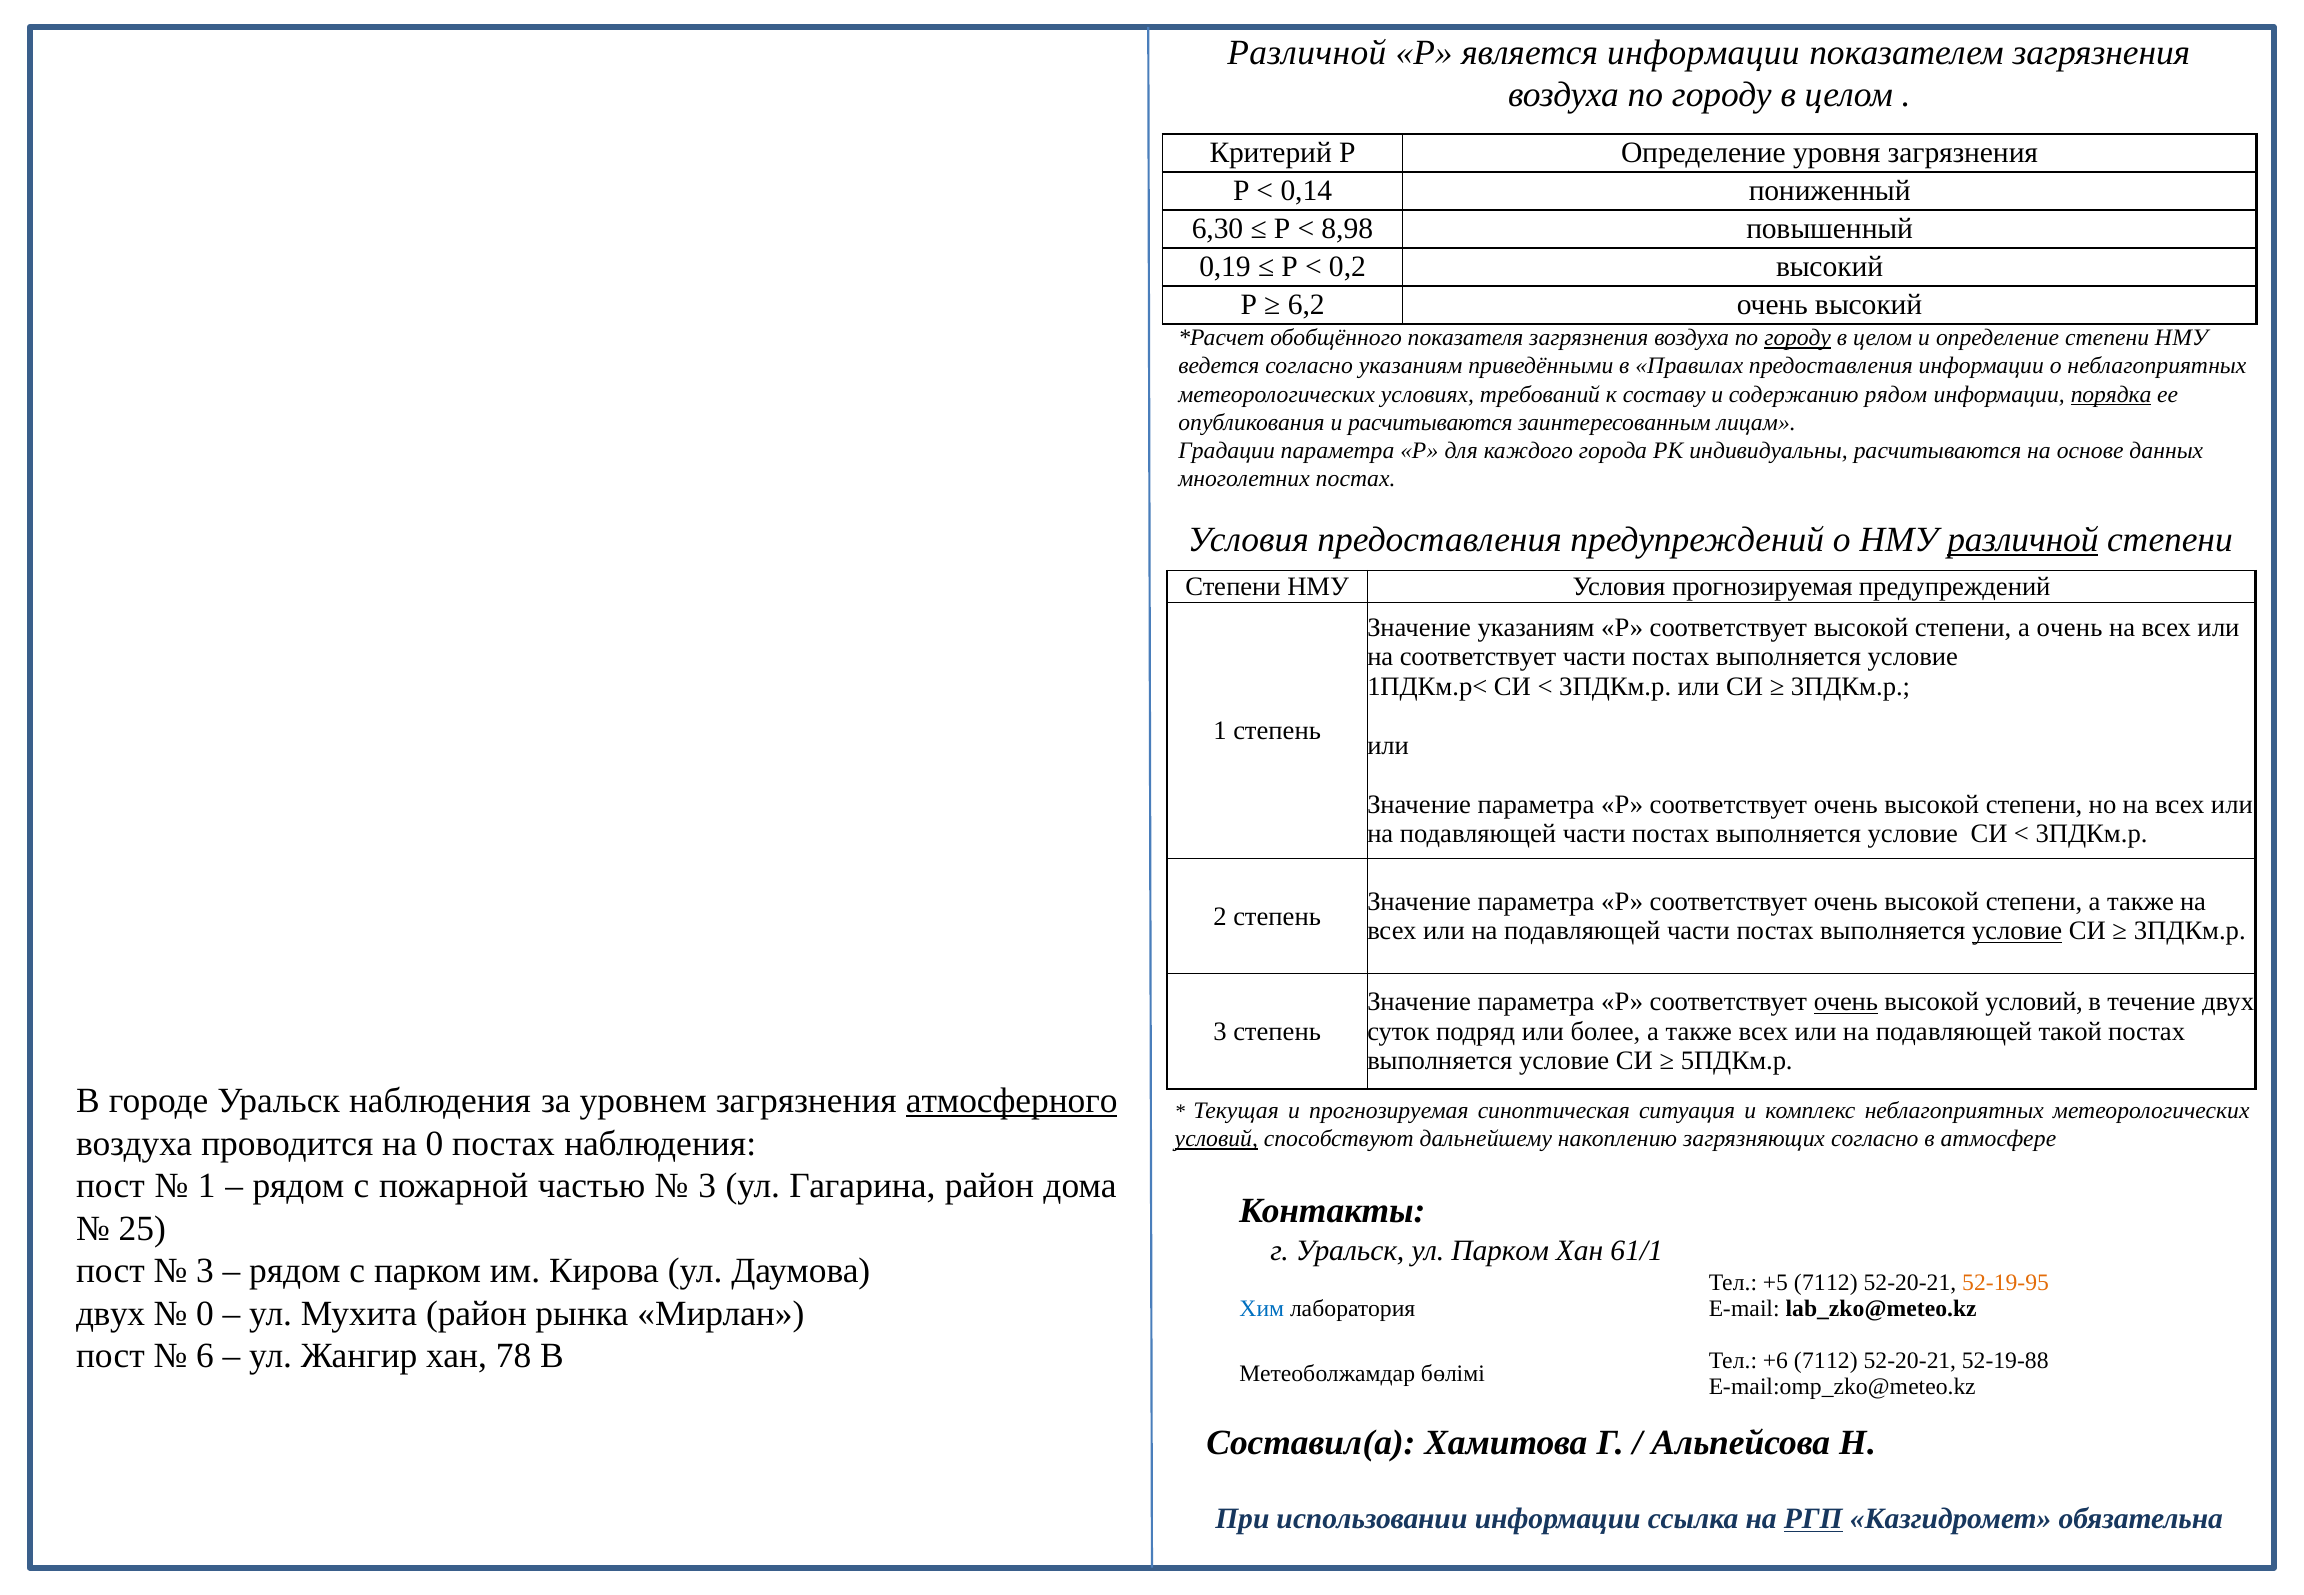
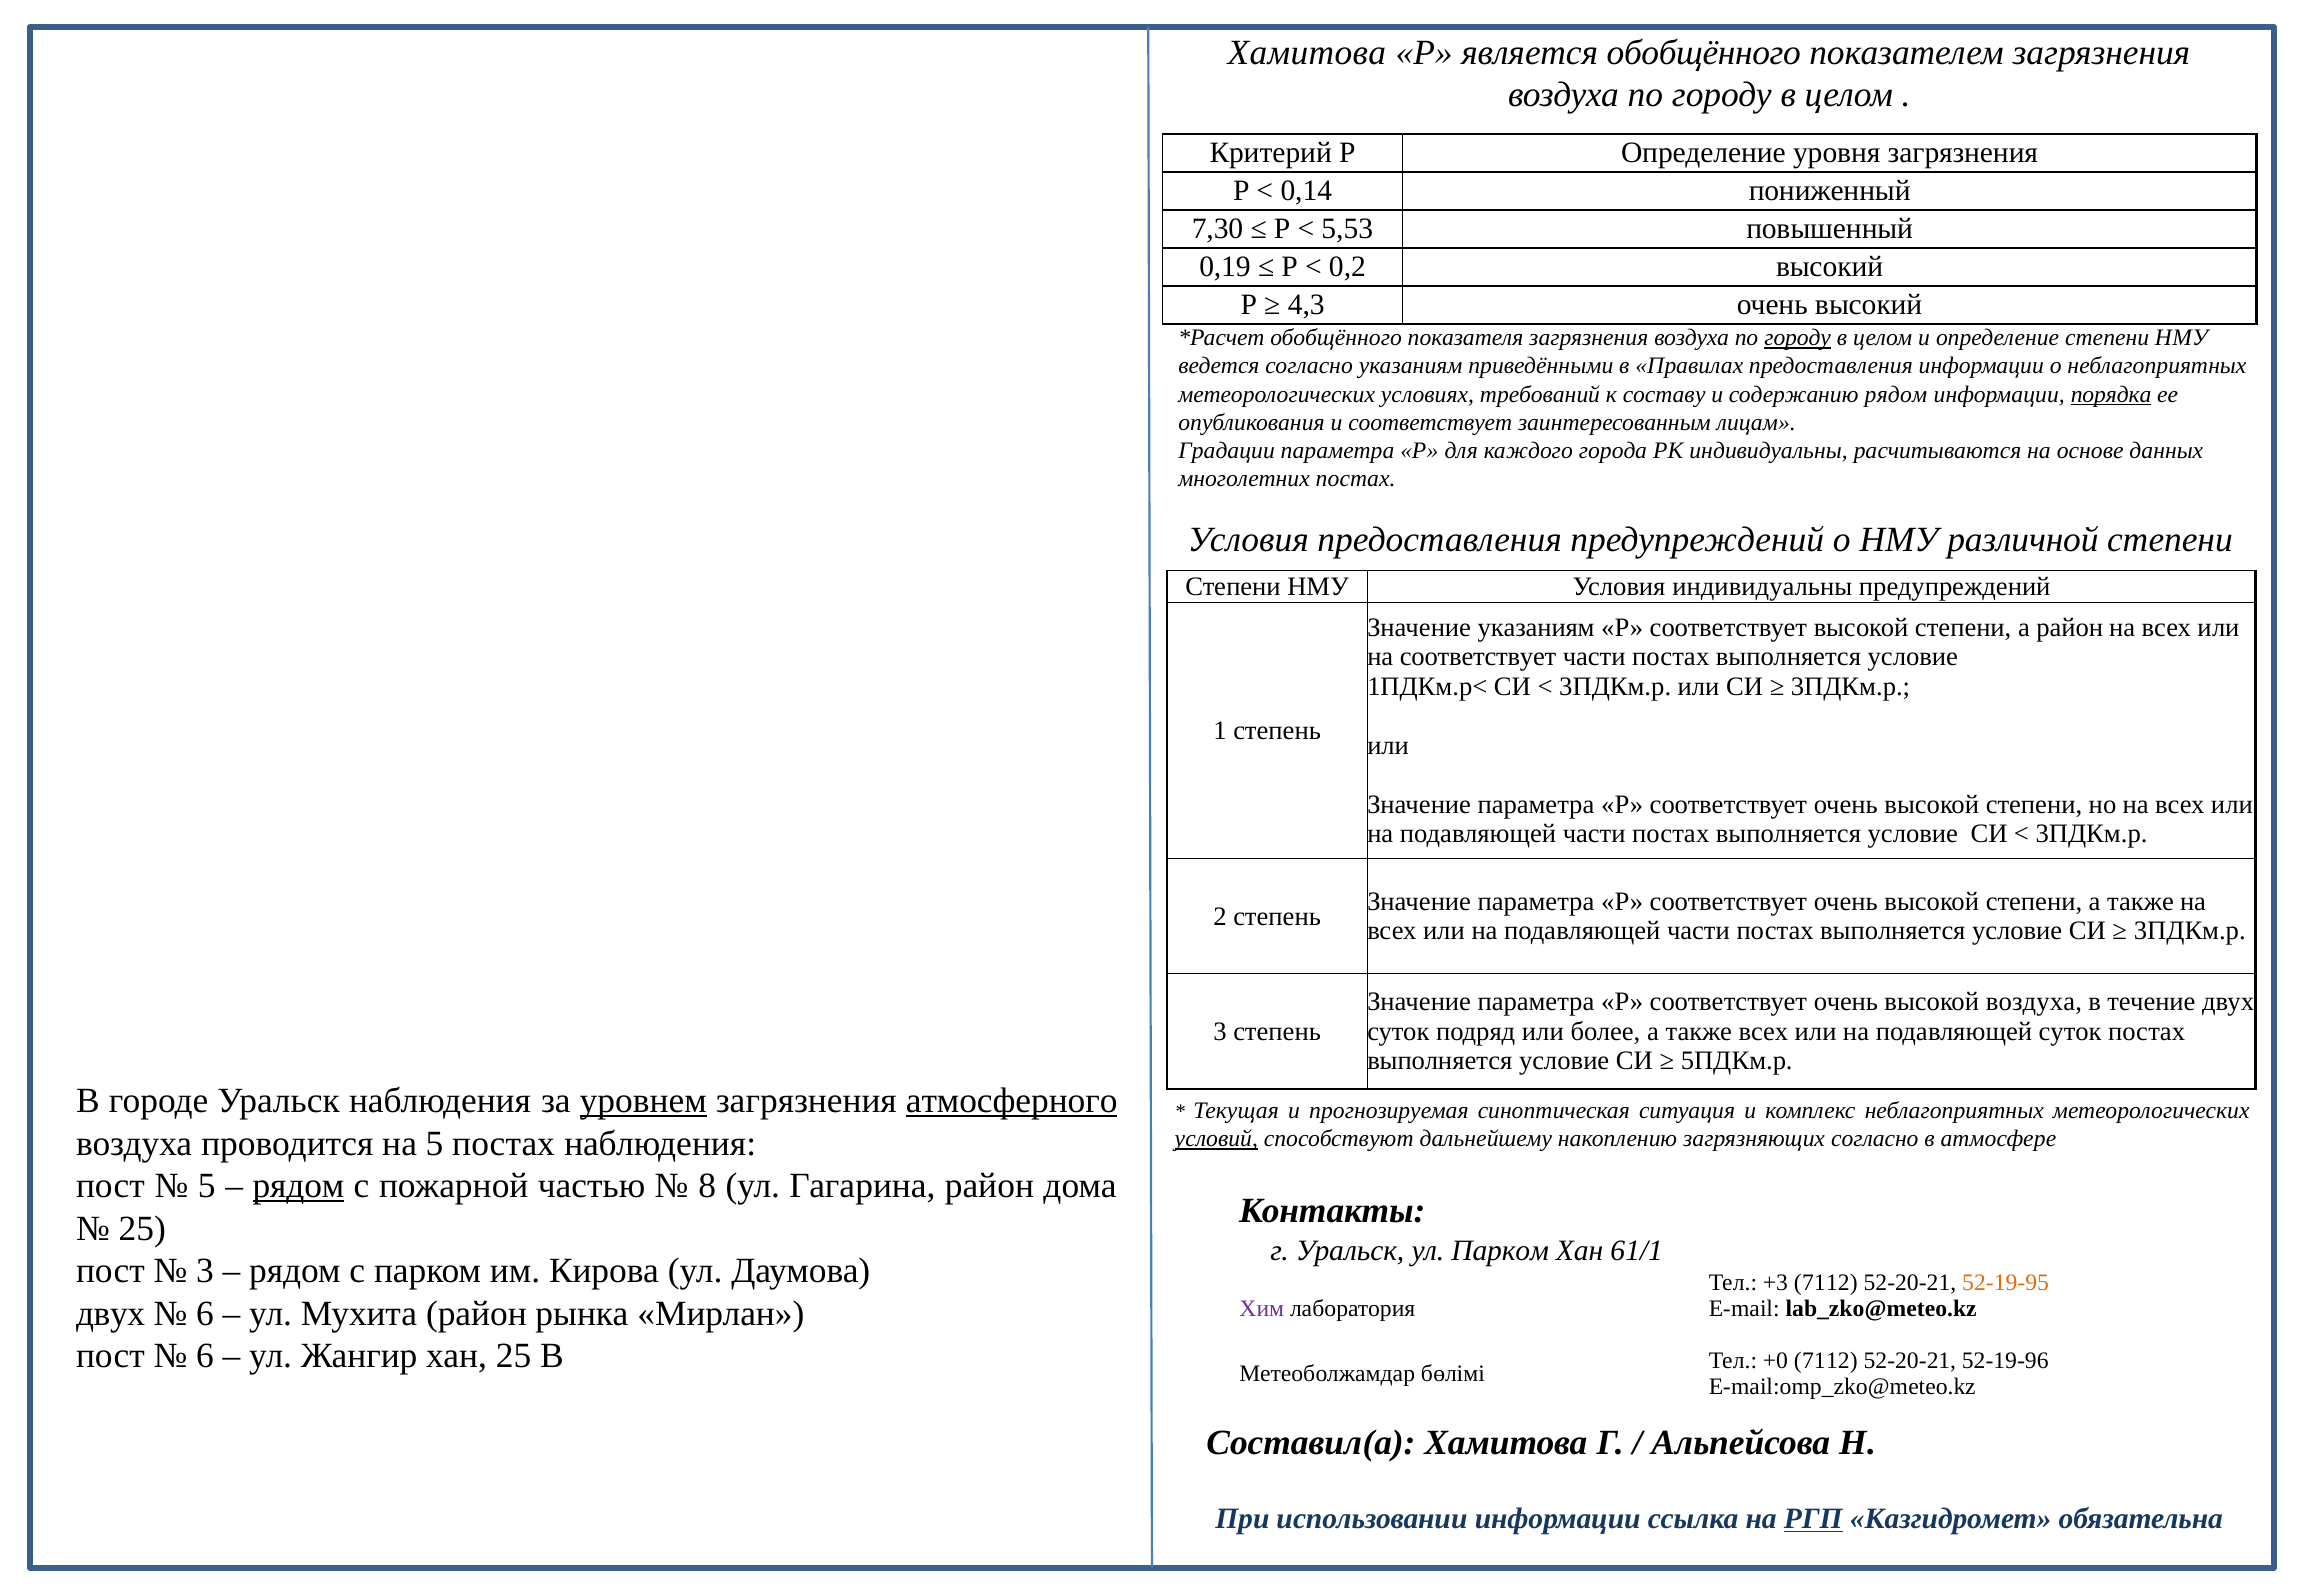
Различной: Различной -> Хамитова (1307, 53)
является информации: информации -> обобщённого (1704, 53)
6,30: 6,30 -> 7,30 (1218, 229)
8,98: 8,98 -> 5,53 (1347, 229)
6,2: 6,2 -> 4,3 (1306, 305)
и расчитываются: расчитываются -> соответствует (1430, 423)
различной underline: present -> none (2023, 539)
Условия прогнозируемая: прогнозируемая -> индивидуальны (1762, 587)
а очень: очень -> район (2070, 628)
условие underline: present -> none (2017, 931)
очень underline: present -> none (1846, 1002)
высокой условий: условий -> воздуха (2034, 1002)
подавляющей такой: такой -> суток (2070, 1032)
уровнем underline: none -> present (643, 1101)
на 0: 0 -> 5 (435, 1144)
1: 1 -> 5 (207, 1186)
рядом underline: none -> present (298, 1186)
3: 3 -> 8 (707, 1186)
+5: +5 -> +3 (1775, 1283)
0: 0 -> 6 (205, 1314)
Хим colour: blue -> purple (1262, 1309)
хан 78: 78 -> 25 (514, 1356)
+6: +6 -> +0 (1775, 1361)
52-19-88: 52-19-88 -> 52-19-96 (2005, 1361)
